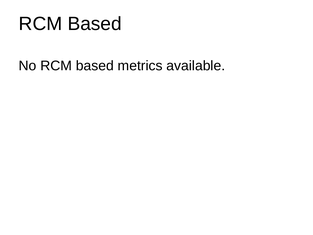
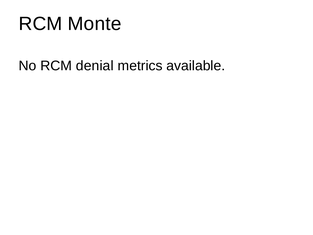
Based: Based -> Monte (95, 24)
No RCM based: based -> denial (95, 66)
